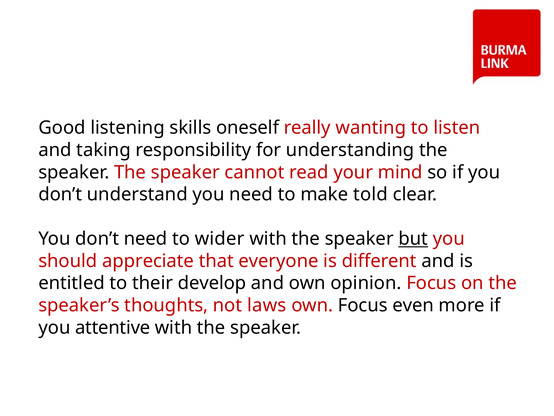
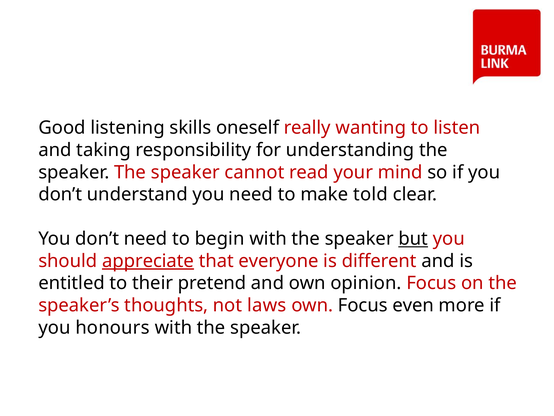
wider: wider -> begin (220, 239)
appreciate underline: none -> present (148, 261)
develop: develop -> pretend (212, 283)
attentive: attentive -> honours (112, 327)
